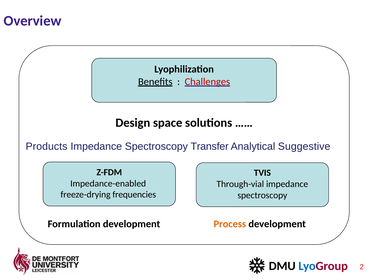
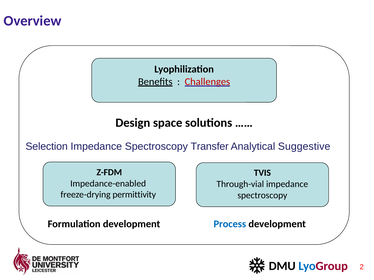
Products: Products -> Selection (47, 147)
frequencies: frequencies -> permittivity (134, 195)
Process colour: orange -> blue (230, 224)
